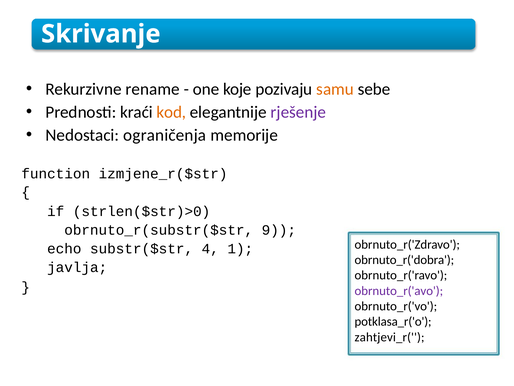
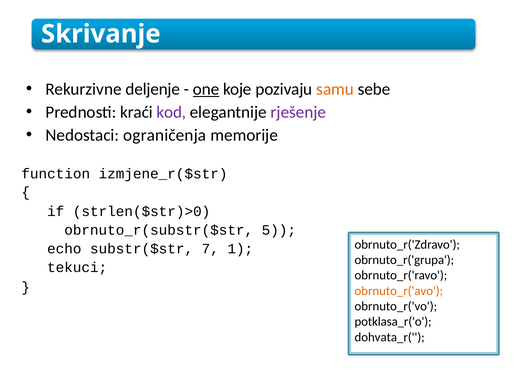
rename: rename -> deljenje (153, 89)
one underline: none -> present (206, 89)
kod colour: orange -> purple (171, 112)
obrnuto_r(substr($str 9: 9 -> 5 (279, 230)
4: 4 -> 7 (210, 249)
obrnuto_r('dobra: obrnuto_r('dobra -> obrnuto_r('grupa (404, 260)
javlja: javlja -> tekuci (77, 267)
obrnuto_r('avo colour: purple -> orange (399, 290)
zahtjevi_r(: zahtjevi_r( -> dohvata_r( (390, 337)
